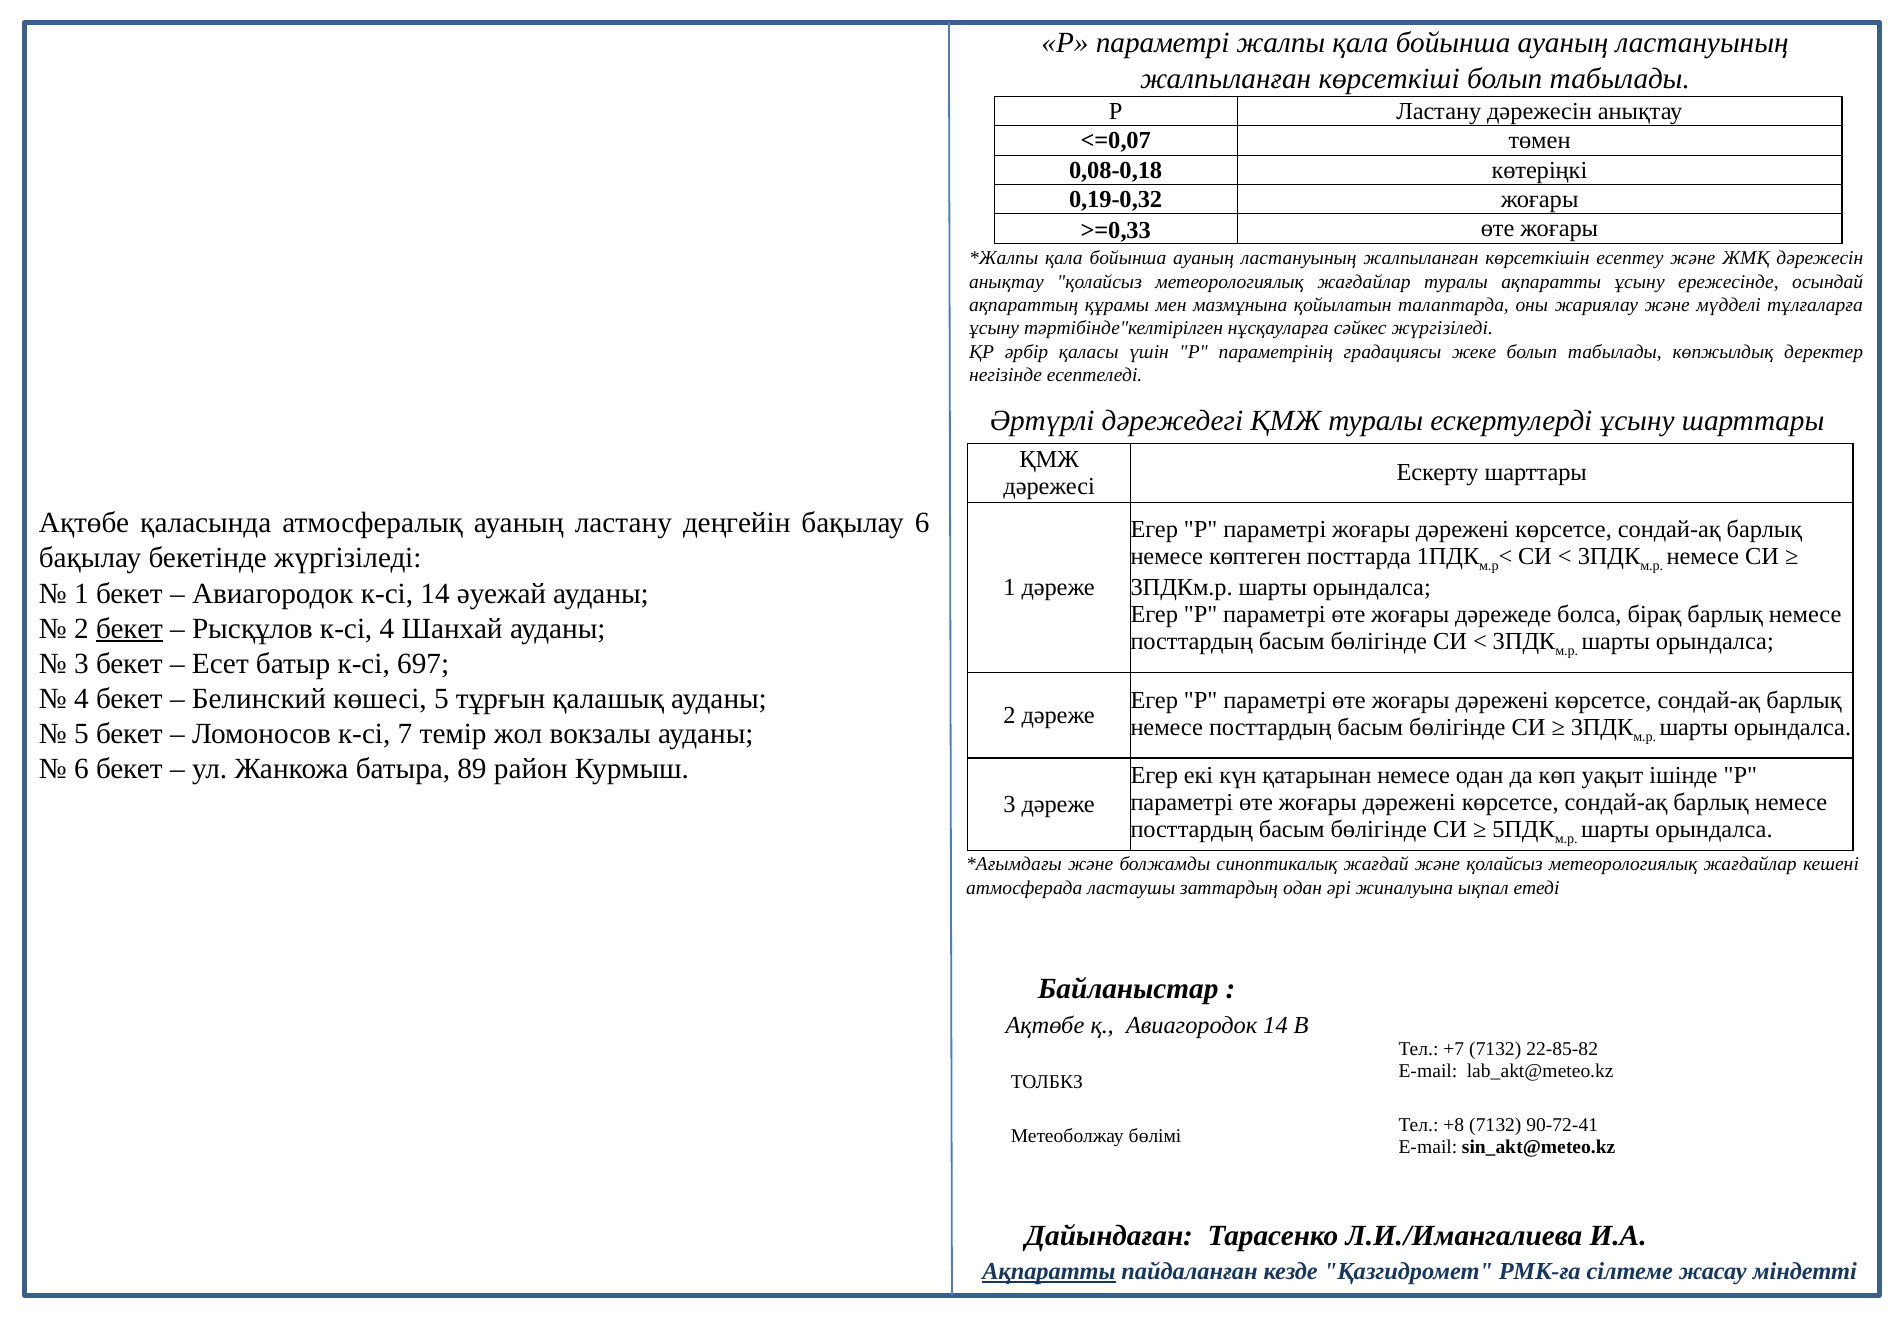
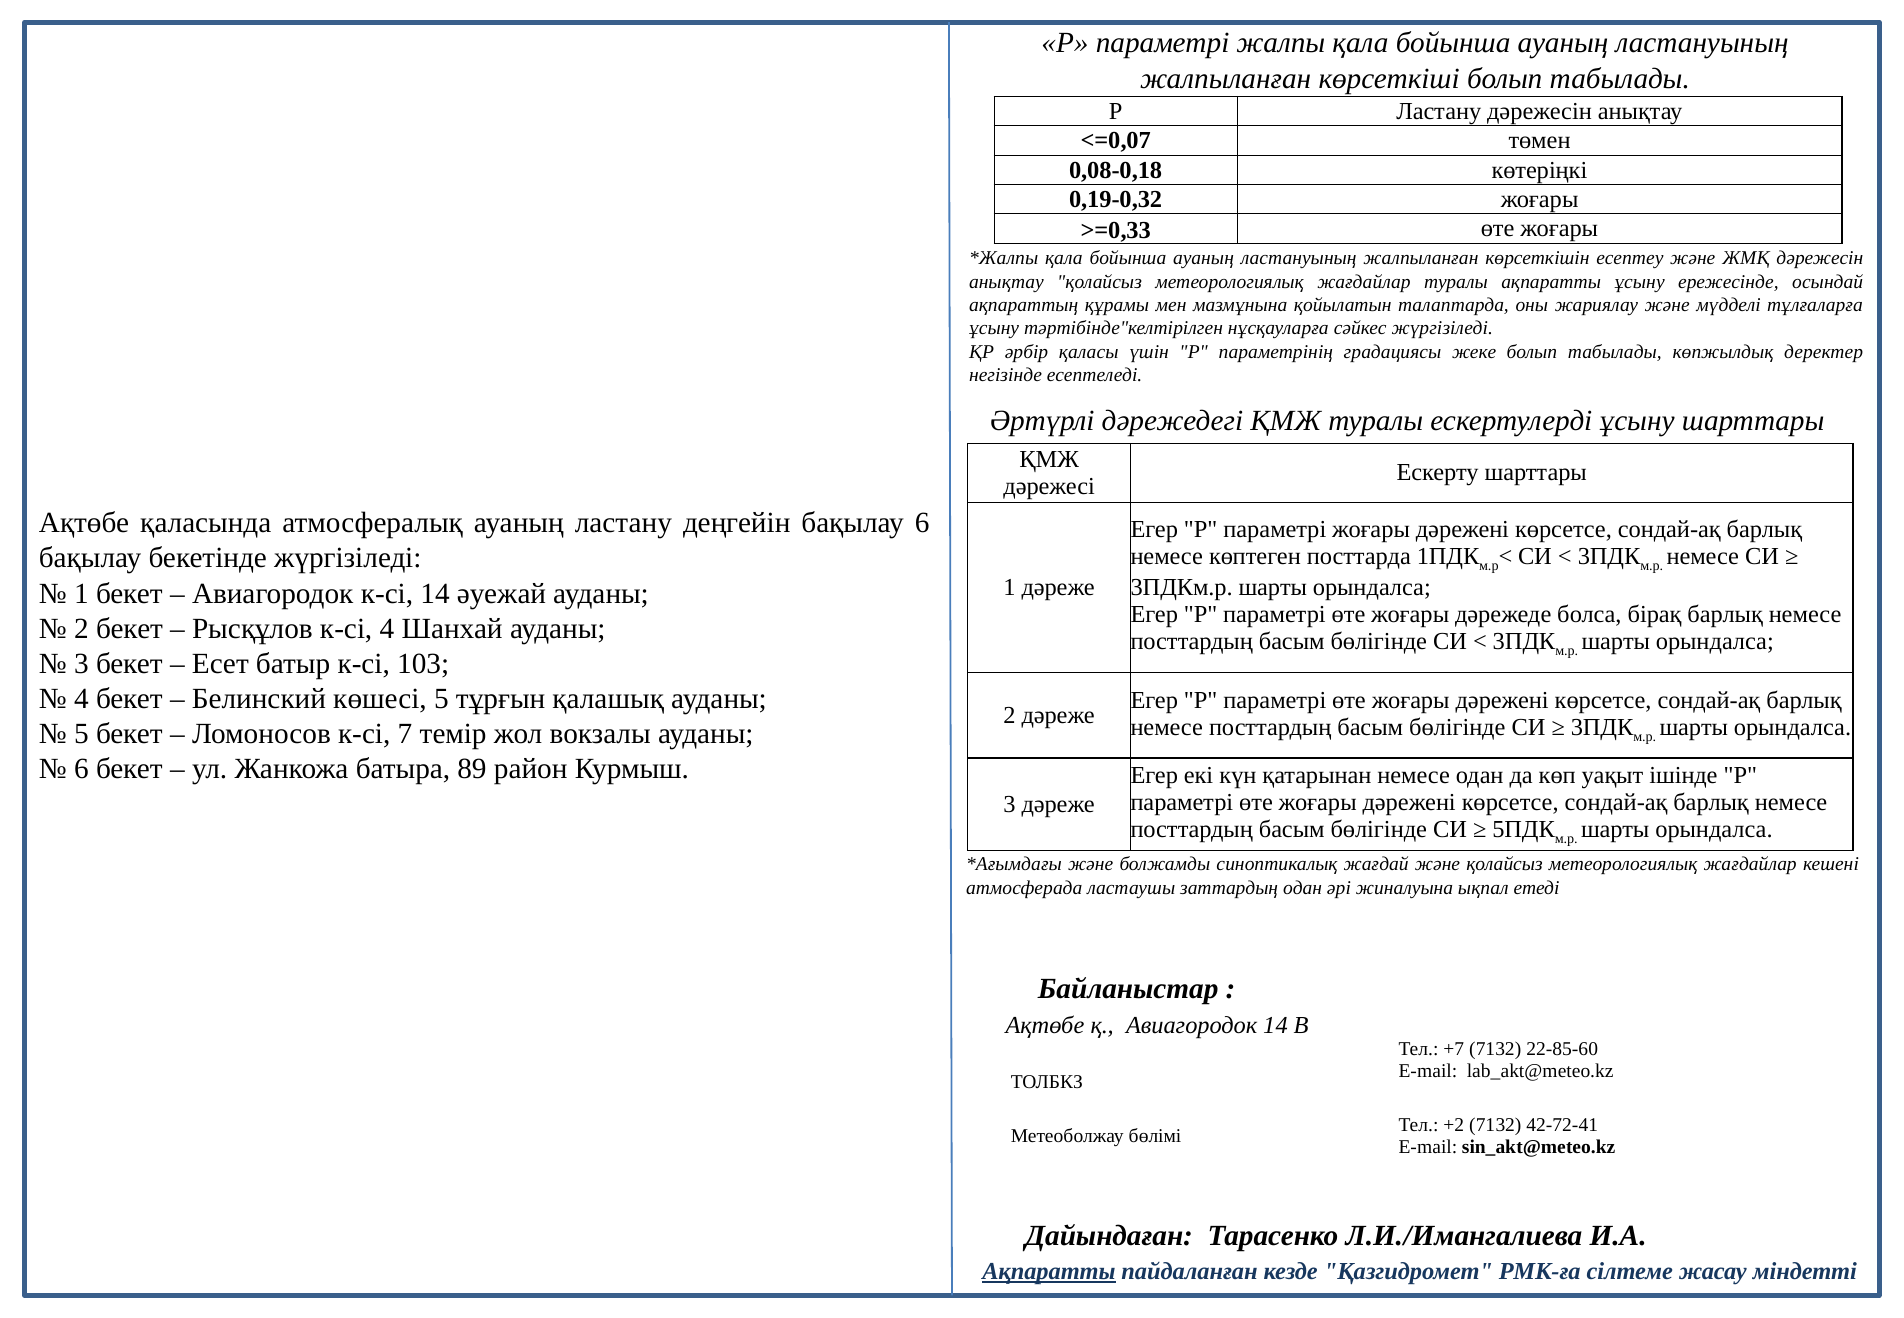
бекет underline: present -> none (129, 629)
697: 697 -> 103 (423, 664)
22-85-82: 22-85-82 -> 22-85-60 (1562, 1049)
+8: +8 -> +2 (1454, 1125)
90-72-41: 90-72-41 -> 42-72-41 (1562, 1125)
